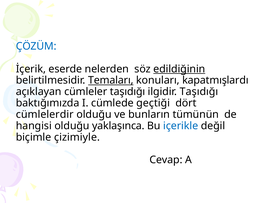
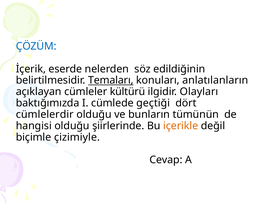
edildiğinin underline: present -> none (179, 69)
kapatmışlardı: kapatmışlardı -> anlatılanların (215, 80)
cümleler taşıdığı: taşıdığı -> kültürü (128, 92)
ilgidir Taşıdığı: Taşıdığı -> Olayları (199, 92)
yaklaşınca: yaklaşınca -> şiirlerinde (118, 126)
içerikle colour: blue -> orange (181, 126)
